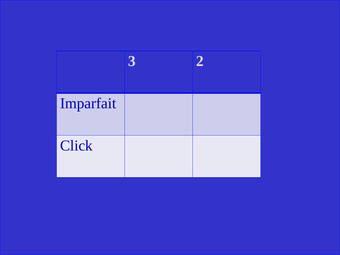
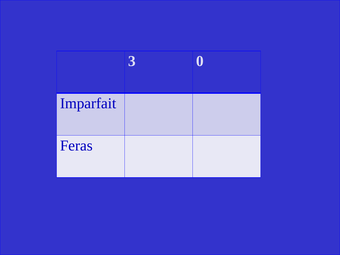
2: 2 -> 0 (200, 61)
Click: Click -> Feras (76, 146)
